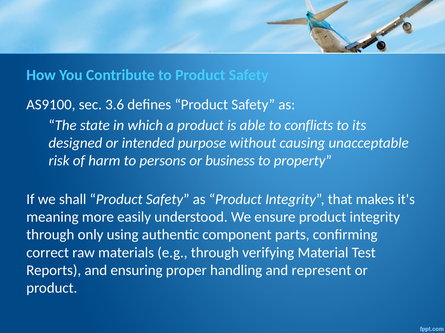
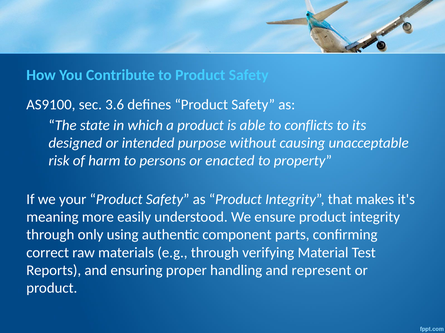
business: business -> enacted (230, 161)
shall: shall -> your (73, 200)
